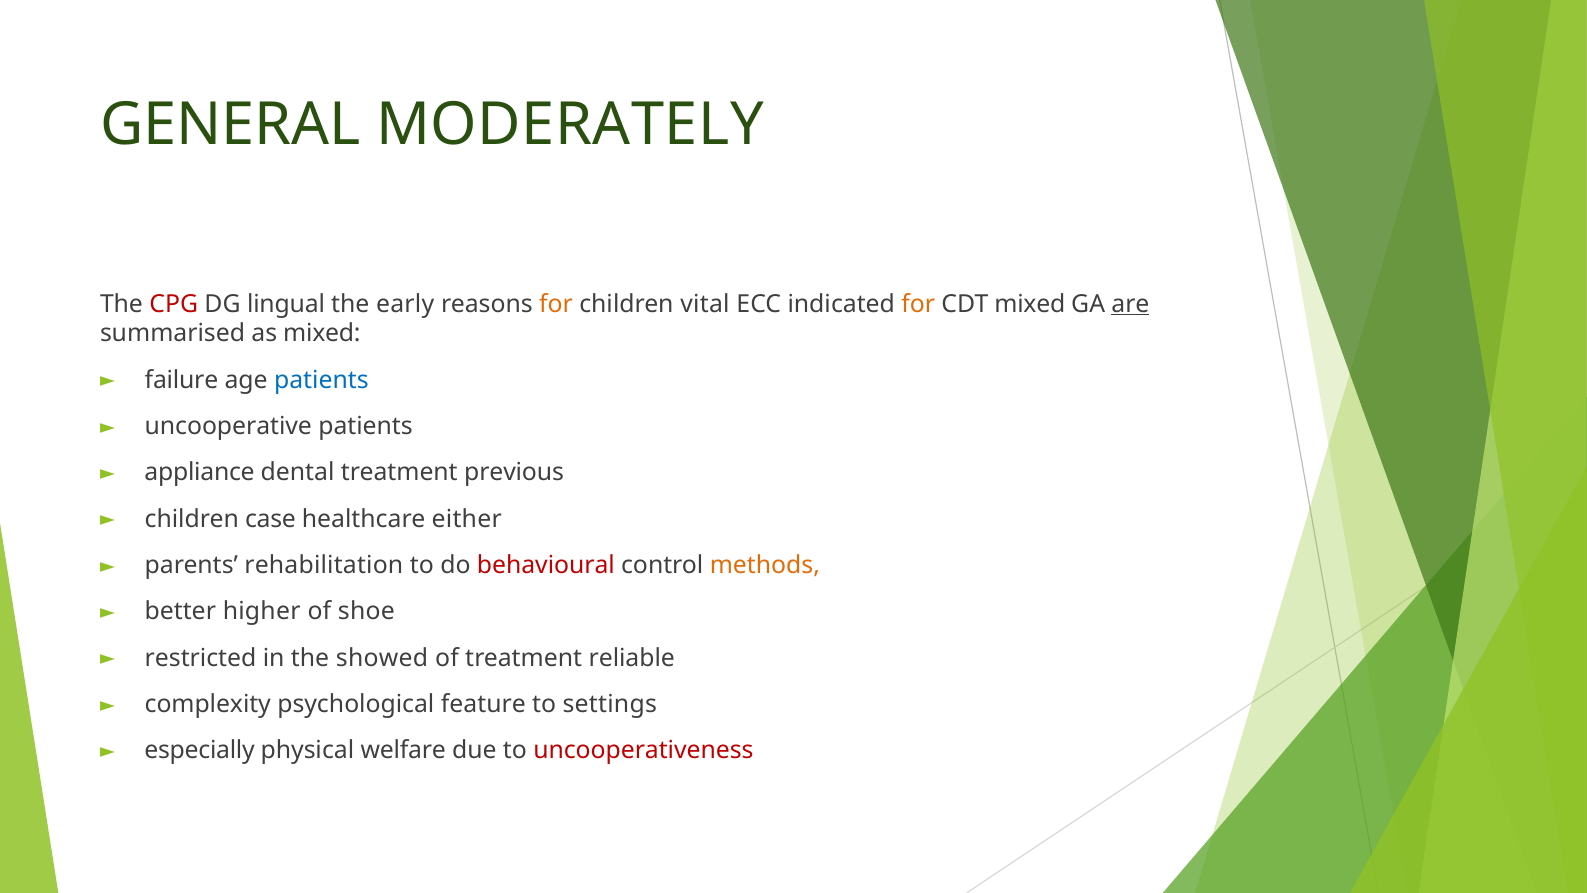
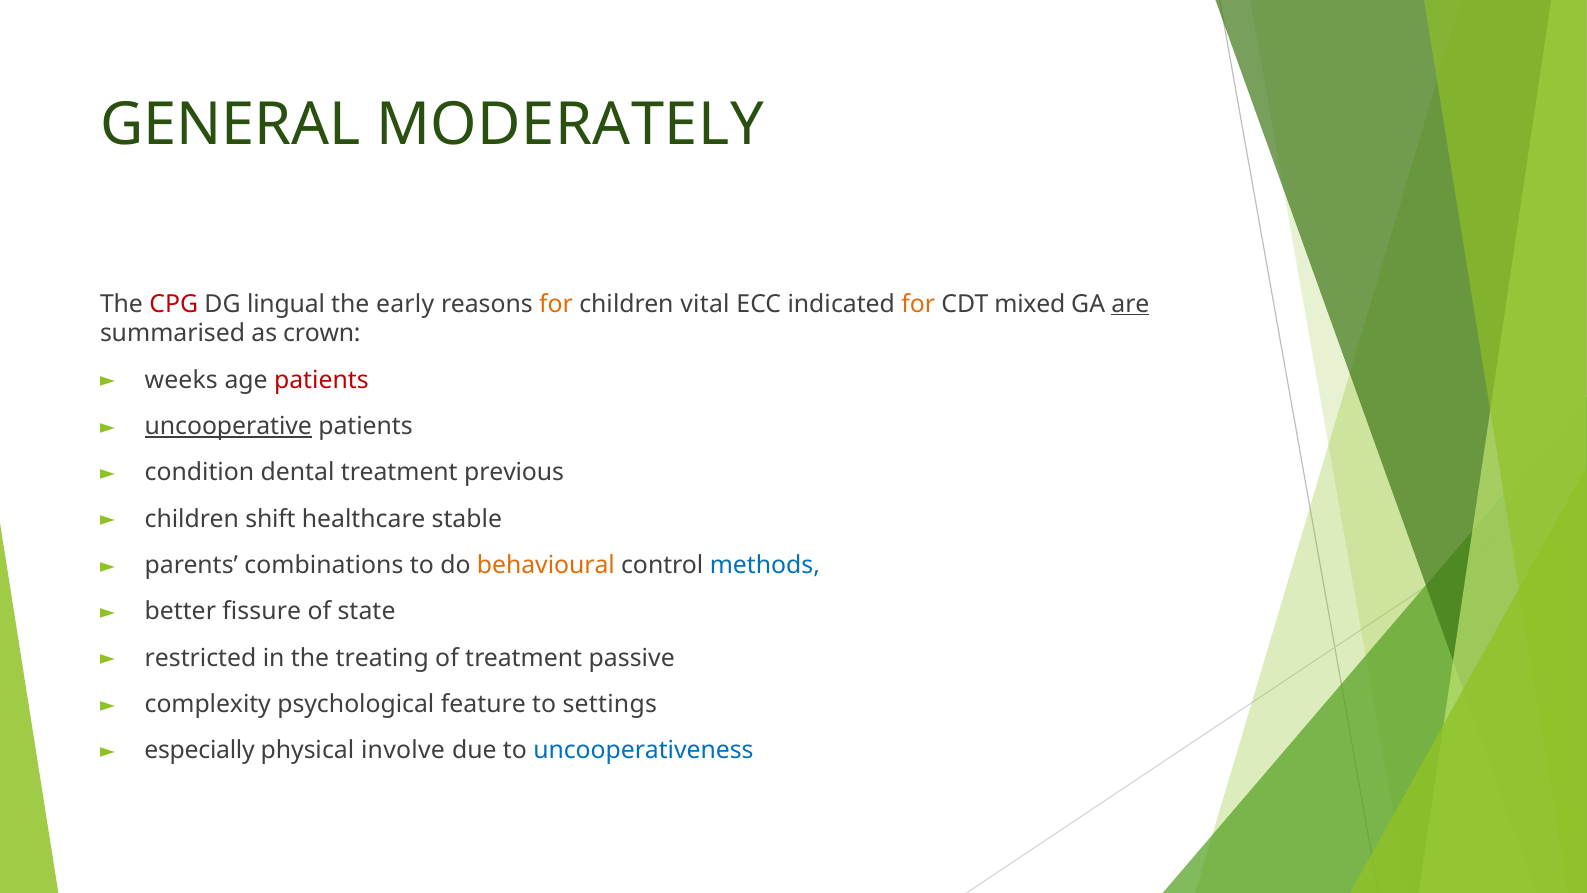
as mixed: mixed -> crown (322, 334)
failure: failure -> weeks (181, 380)
patients colour: blue -> red (321, 380)
uncooperative underline: none -> present (228, 426)
appliance: appliance -> condition (199, 472)
case: case -> shift (270, 519)
either: either -> stable (467, 519)
rehabilitation: rehabilitation -> combinations (324, 565)
behavioural colour: red -> orange (546, 565)
methods colour: orange -> blue (765, 565)
higher: higher -> fissure (262, 611)
shoe: shoe -> state (367, 611)
showed: showed -> treating (382, 658)
reliable: reliable -> passive (632, 658)
welfare: welfare -> involve (403, 750)
uncooperativeness colour: red -> blue (643, 750)
